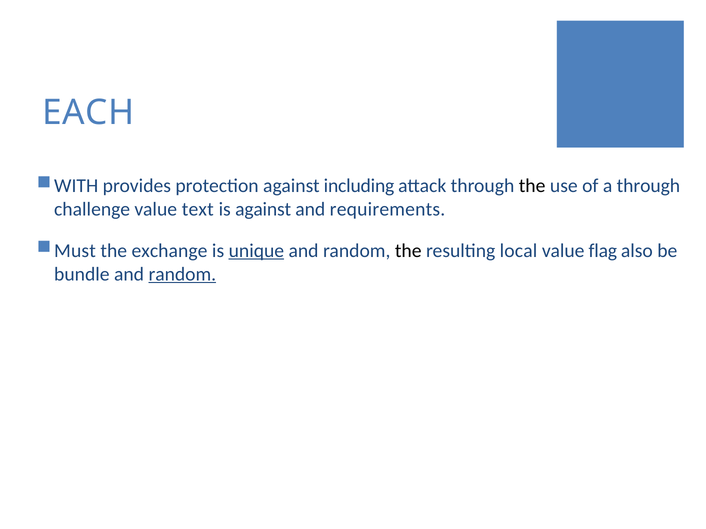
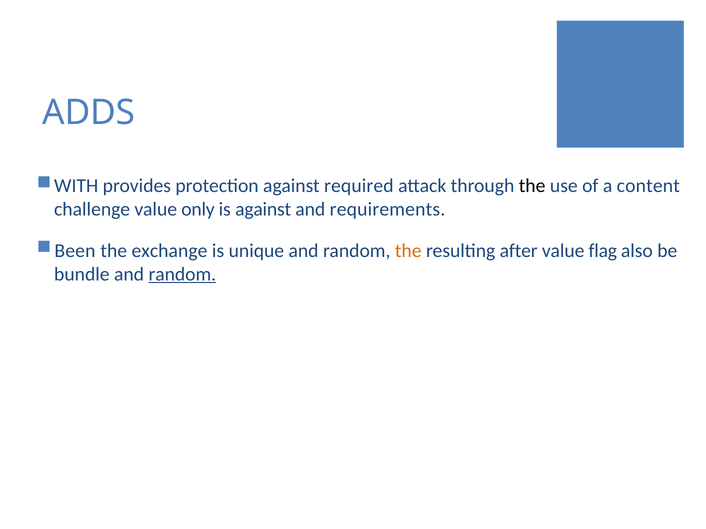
EACH: EACH -> ADDS (89, 113)
including: including -> required (359, 186)
a through: through -> content (648, 186)
text: text -> only (198, 210)
Must: Must -> Been (75, 251)
unique underline: present -> none (256, 251)
the colour: black -> orange (408, 251)
local: local -> after (519, 251)
